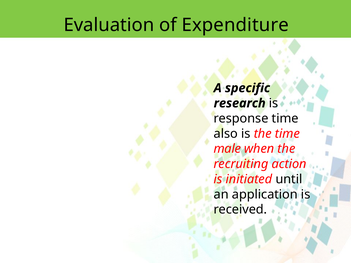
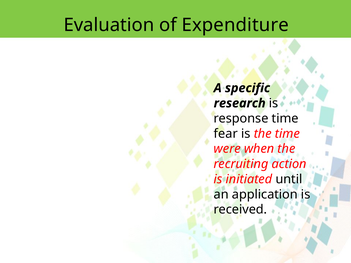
also: also -> fear (226, 134)
male: male -> were (227, 149)
